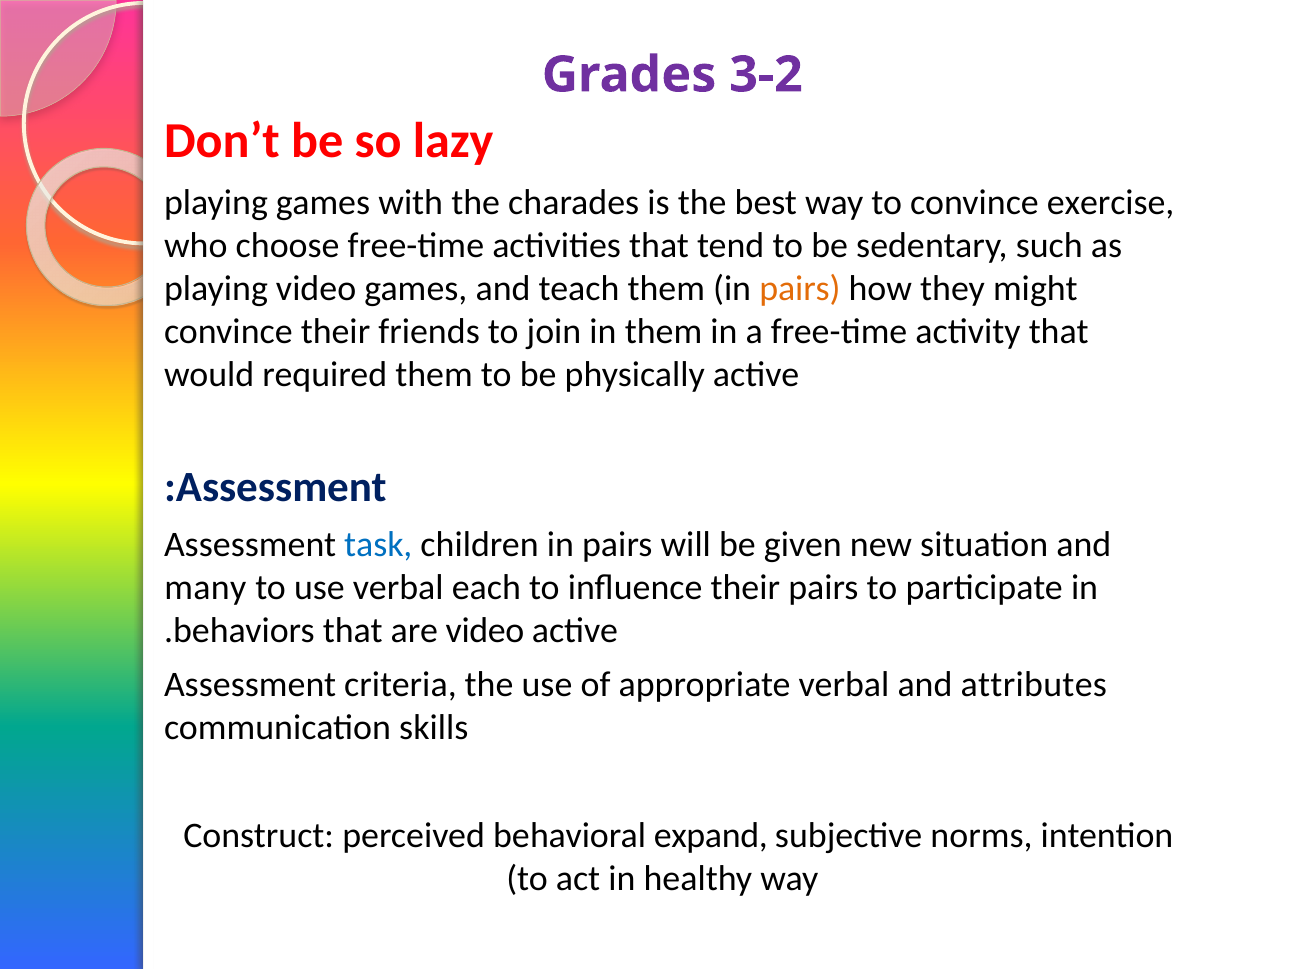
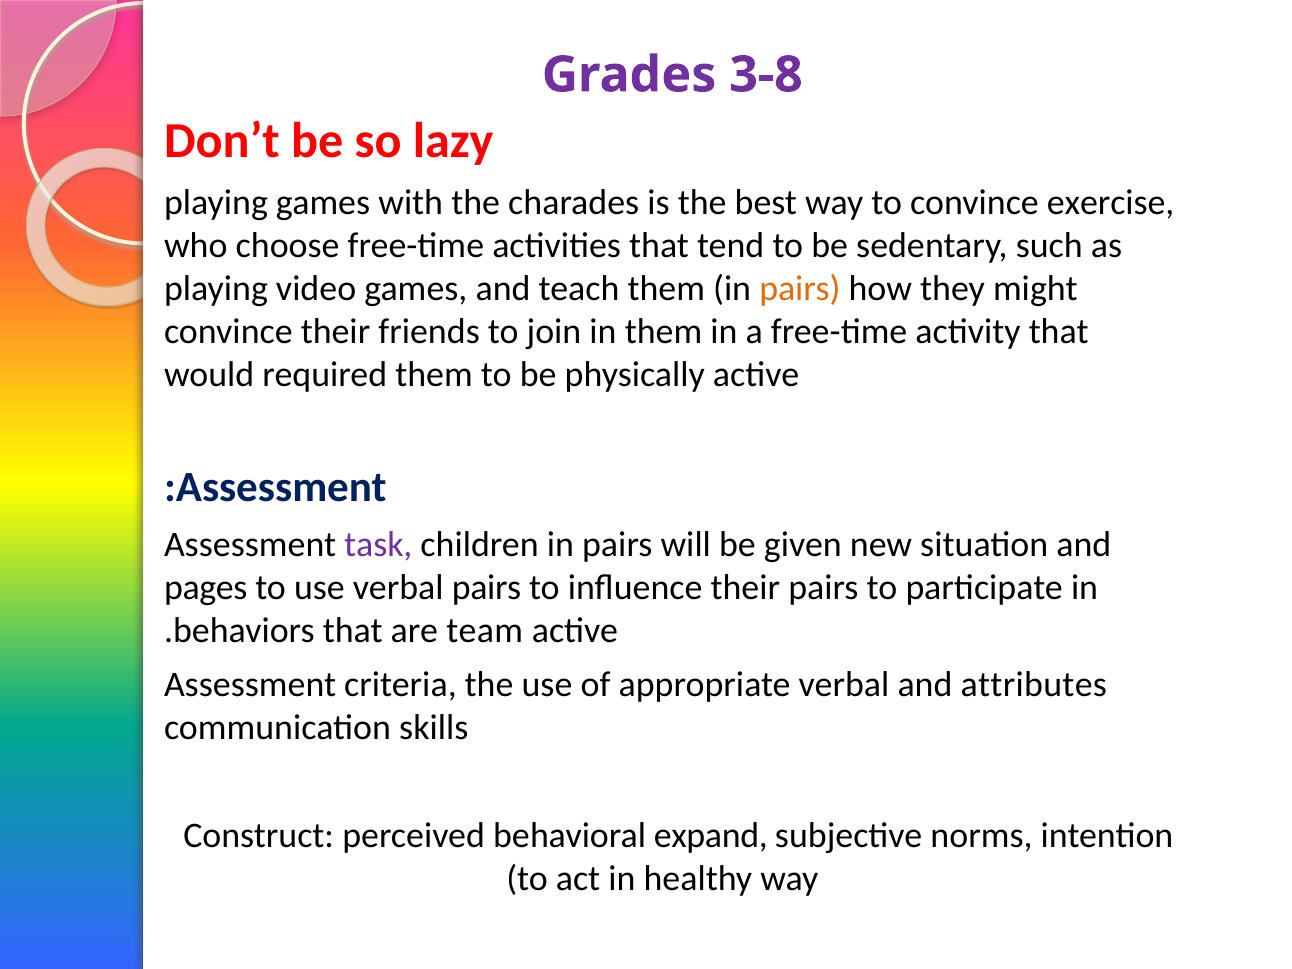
3-2: 3-2 -> 3-8 (766, 75)
task colour: blue -> purple (378, 545)
many: many -> pages (206, 588)
verbal each: each -> pairs (487, 588)
are video: video -> team (485, 631)
